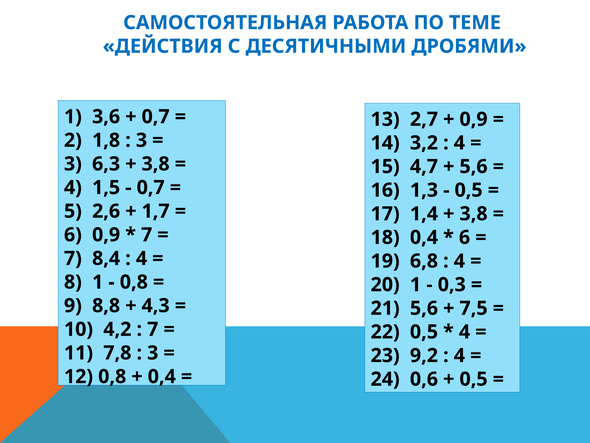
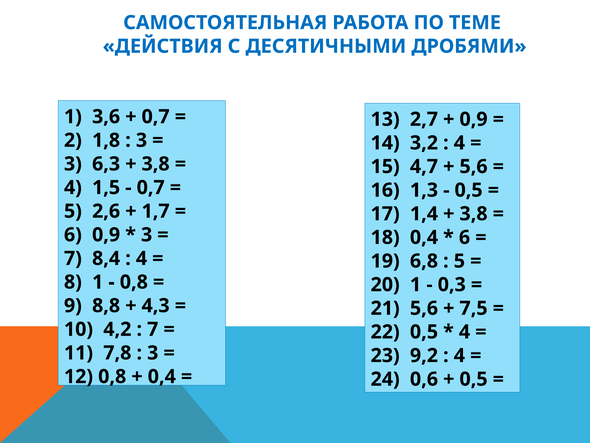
7: 7 -> 3 (147, 235)
4: 4 -> 5 (459, 261)
